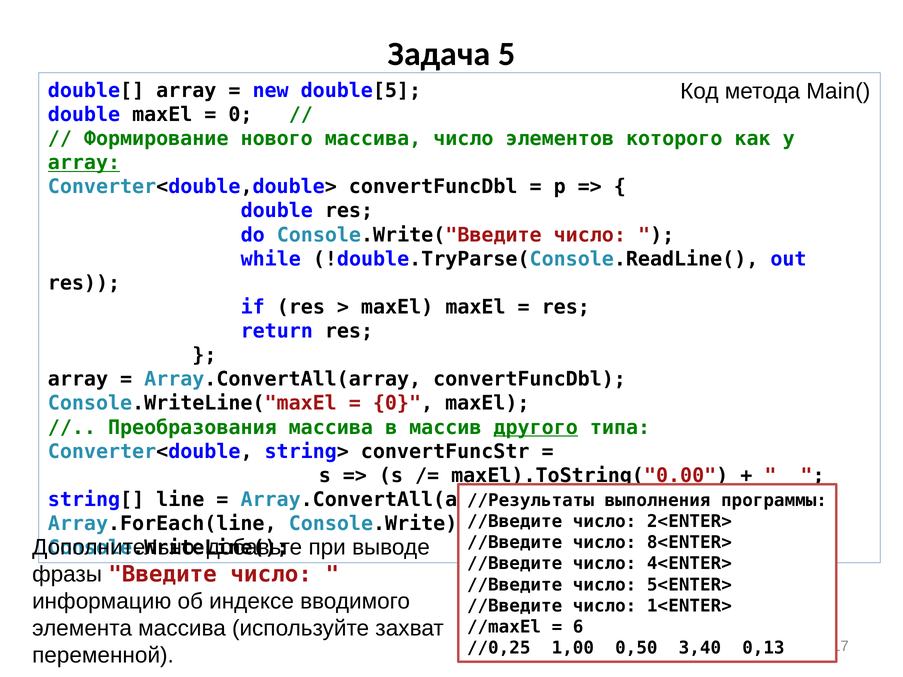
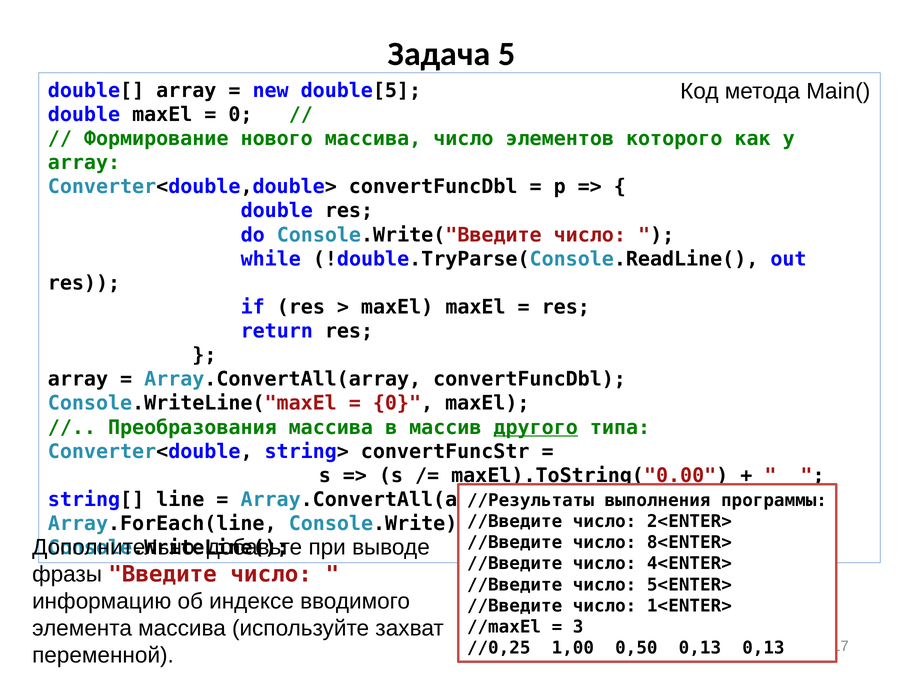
array underline: present -> none (84, 163)
6: 6 -> 3 (578, 627)
0,50 3,40: 3,40 -> 0,13 (700, 648)
